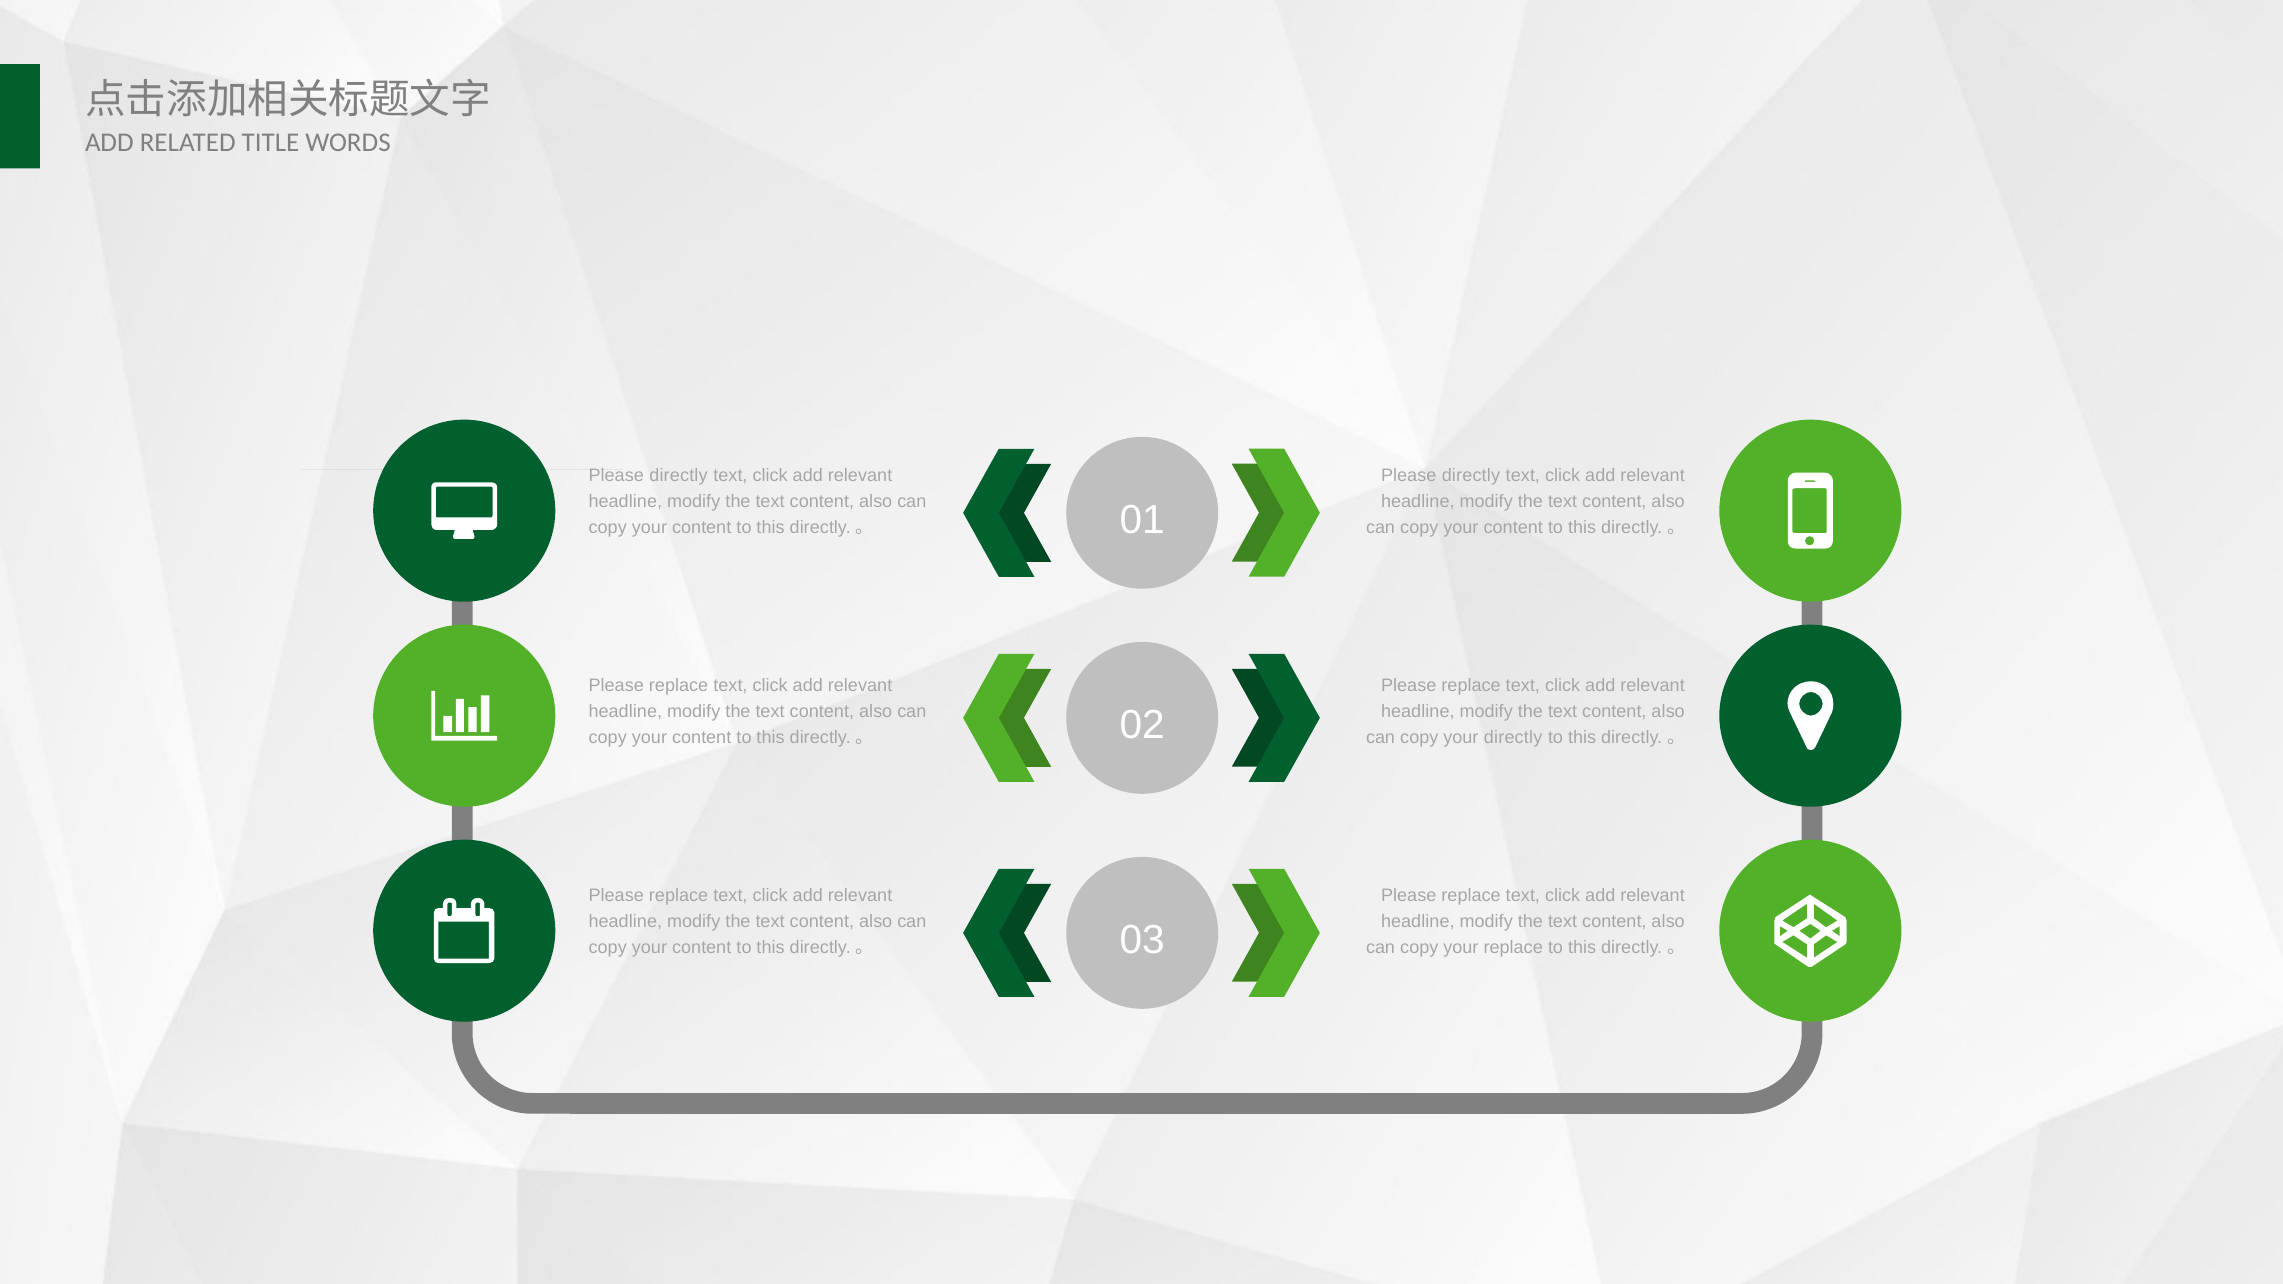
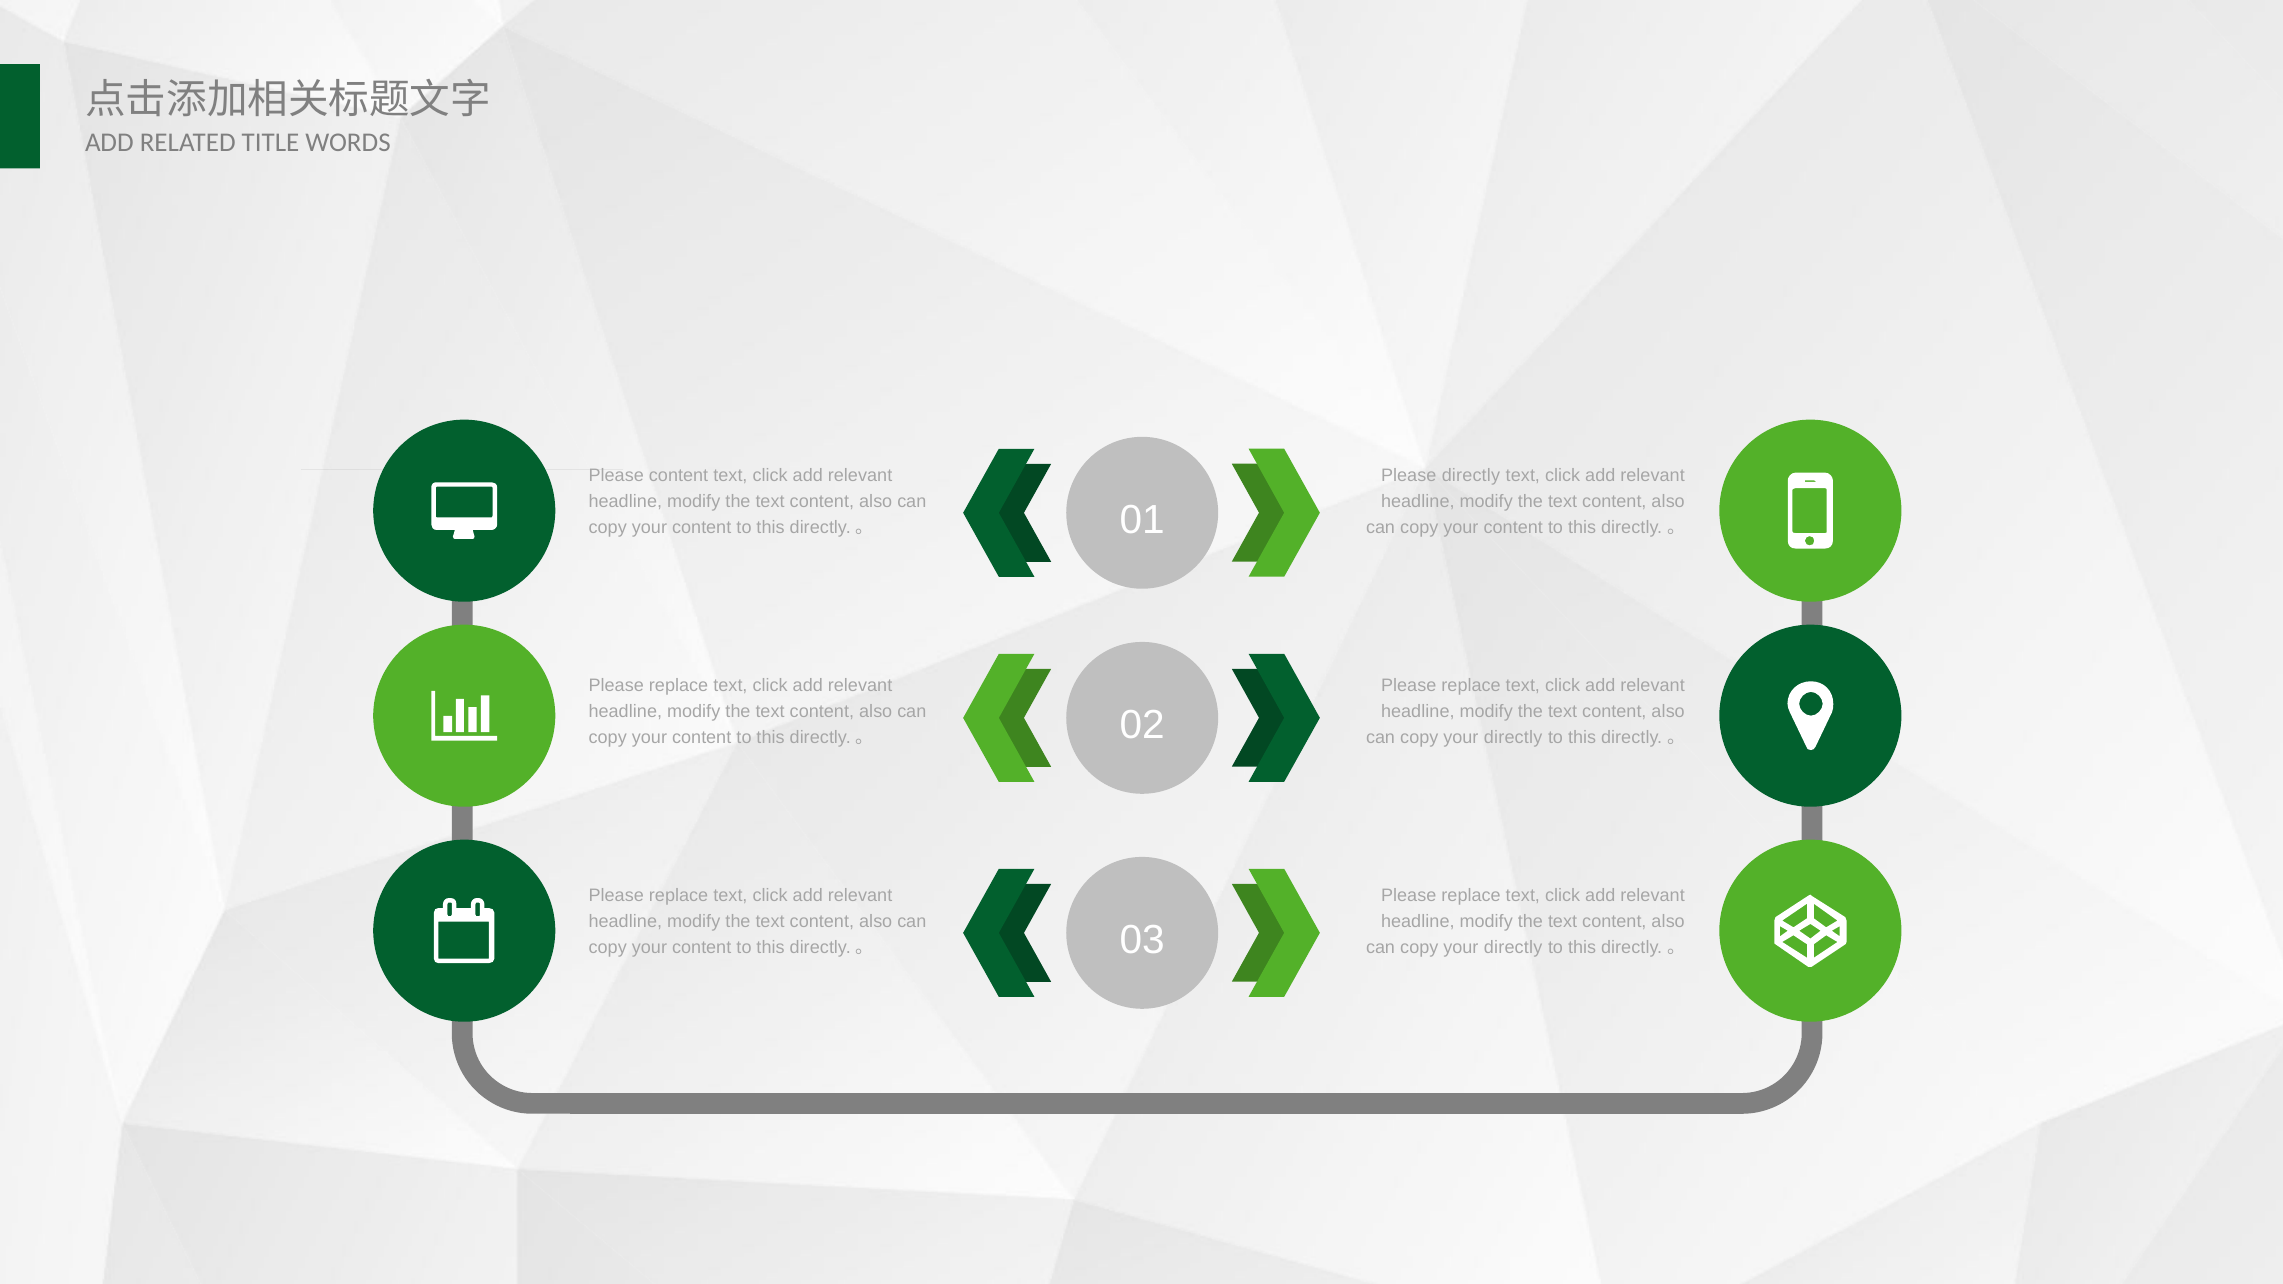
directly: directly -> content (679, 475)
replace: replace -> directly (1513, 947)
